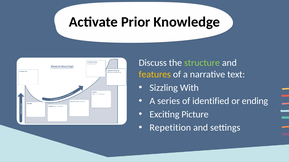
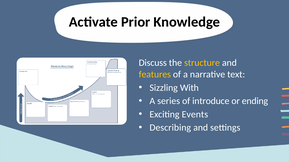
structure colour: light green -> yellow (202, 63)
identified: identified -> introduce (211, 101)
Picture: Picture -> Events (195, 115)
Repetition: Repetition -> Describing (170, 128)
